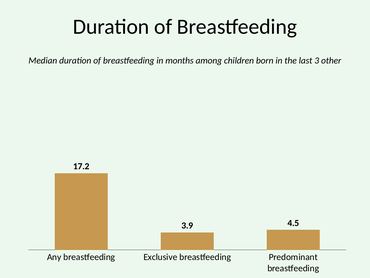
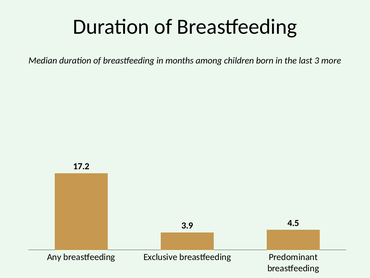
other: other -> more (331, 60)
